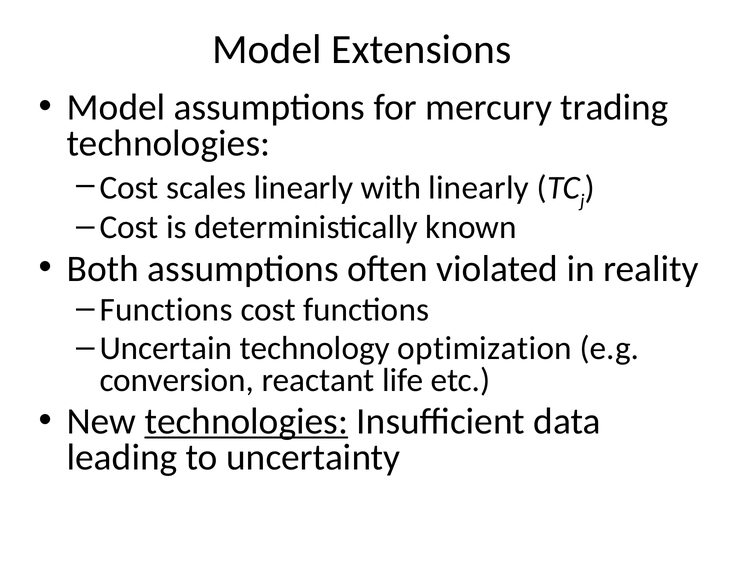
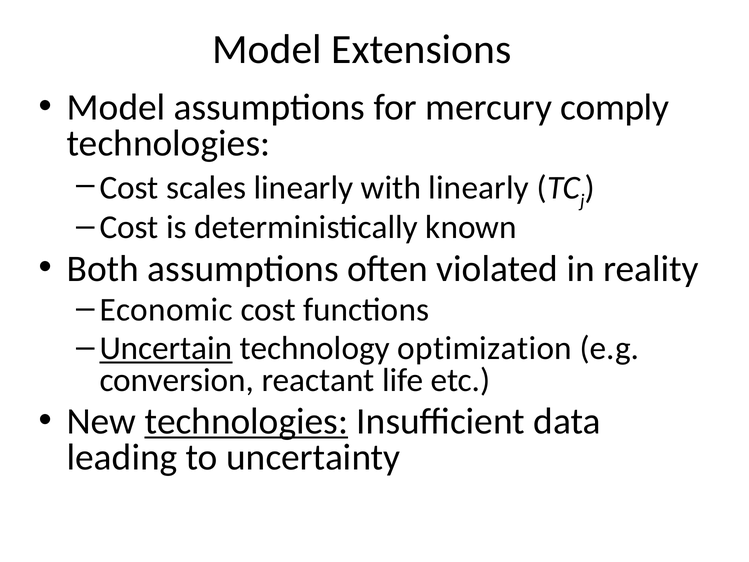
trading: trading -> comply (615, 108)
Functions: Functions -> Economic (166, 309)
Uncertain underline: none -> present (166, 348)
